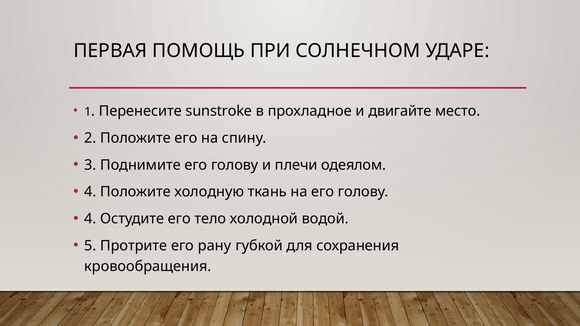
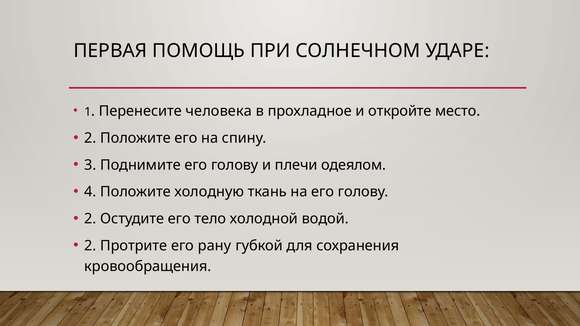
sunstroke: sunstroke -> человека (219, 111)
двигайте: двигайте -> откройте (400, 111)
4: 4 -> 2 (90, 219)
5: 5 -> 2 (90, 246)
